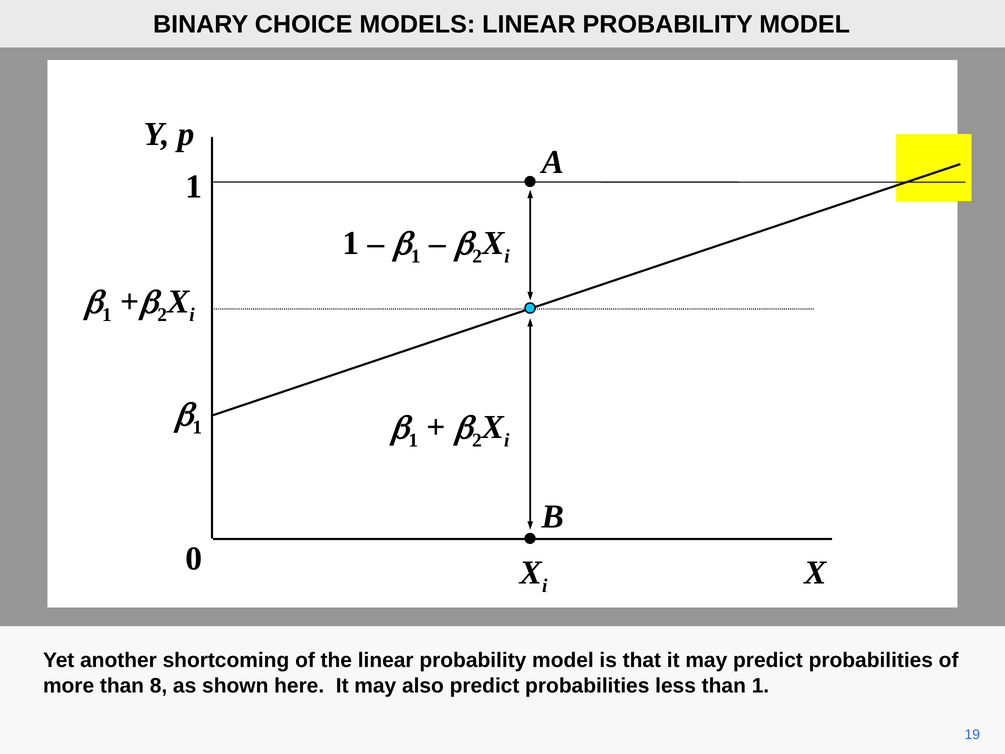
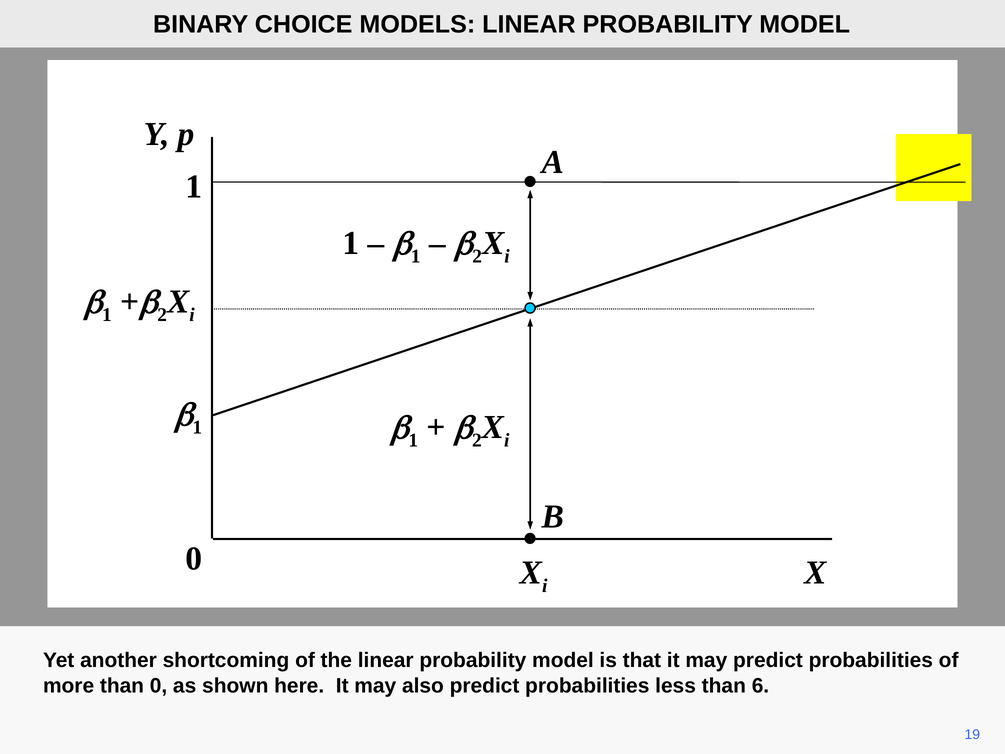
than 8: 8 -> 0 (159, 685)
than 1: 1 -> 6 (760, 685)
